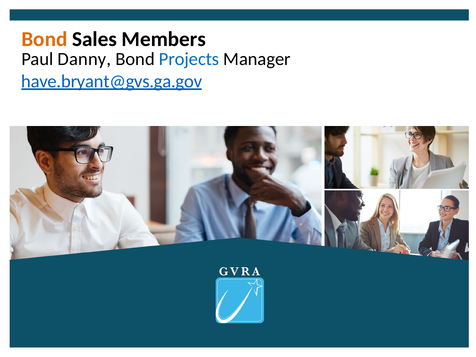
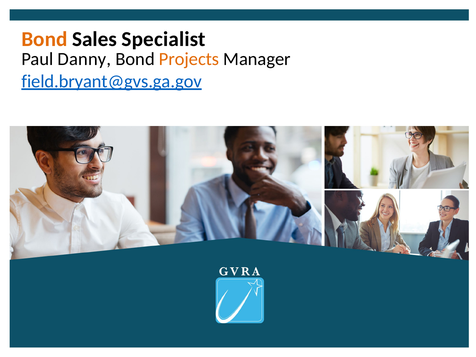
Members: Members -> Specialist (164, 39)
Projects colour: blue -> orange (189, 59)
have.bryant@gvs.ga.gov: have.bryant@gvs.ga.gov -> field.bryant@gvs.ga.gov (112, 81)
